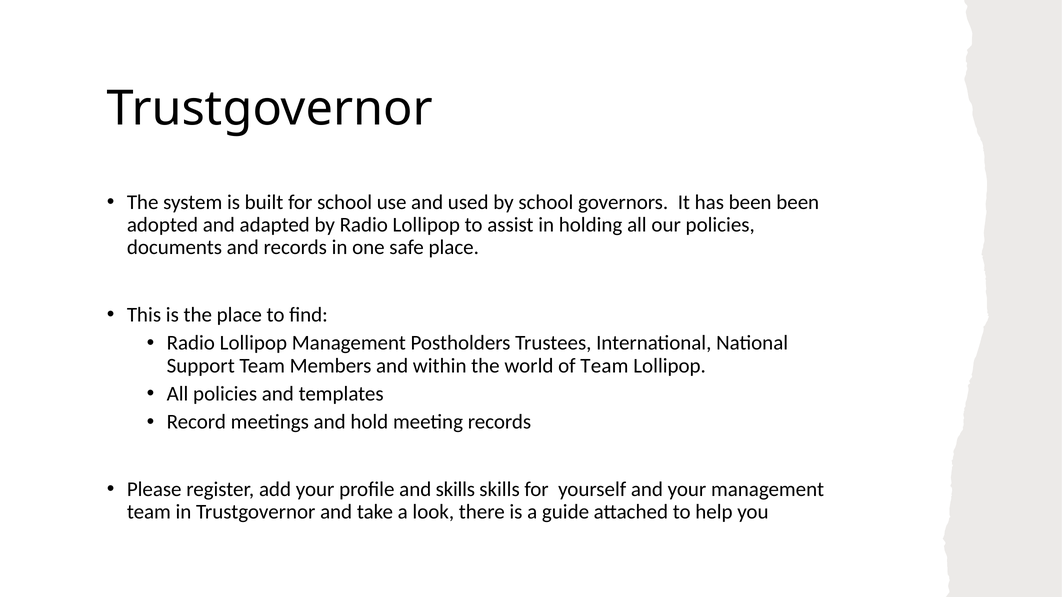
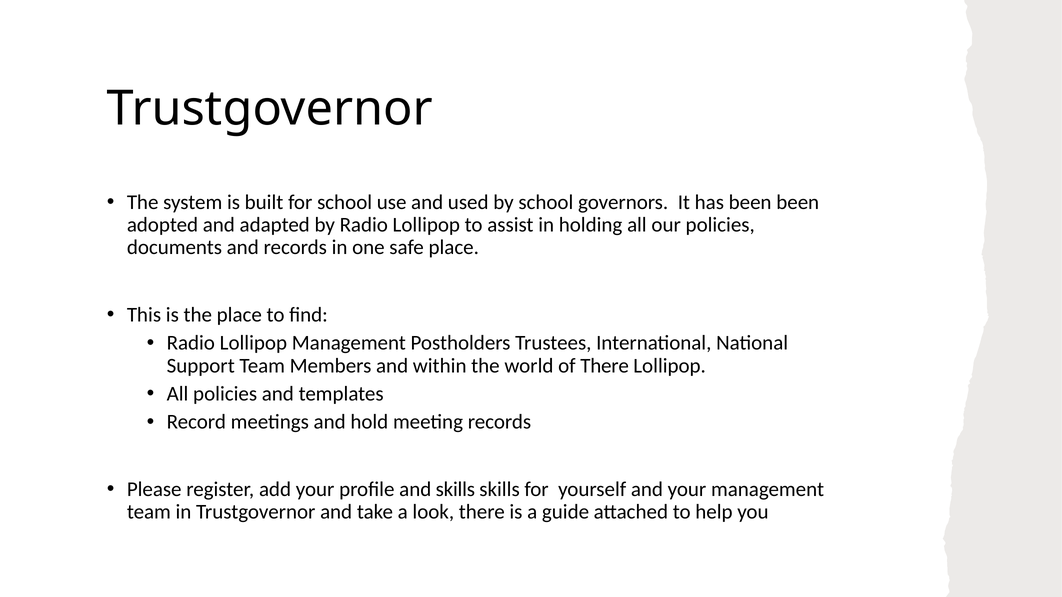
of Team: Team -> There (605, 366)
